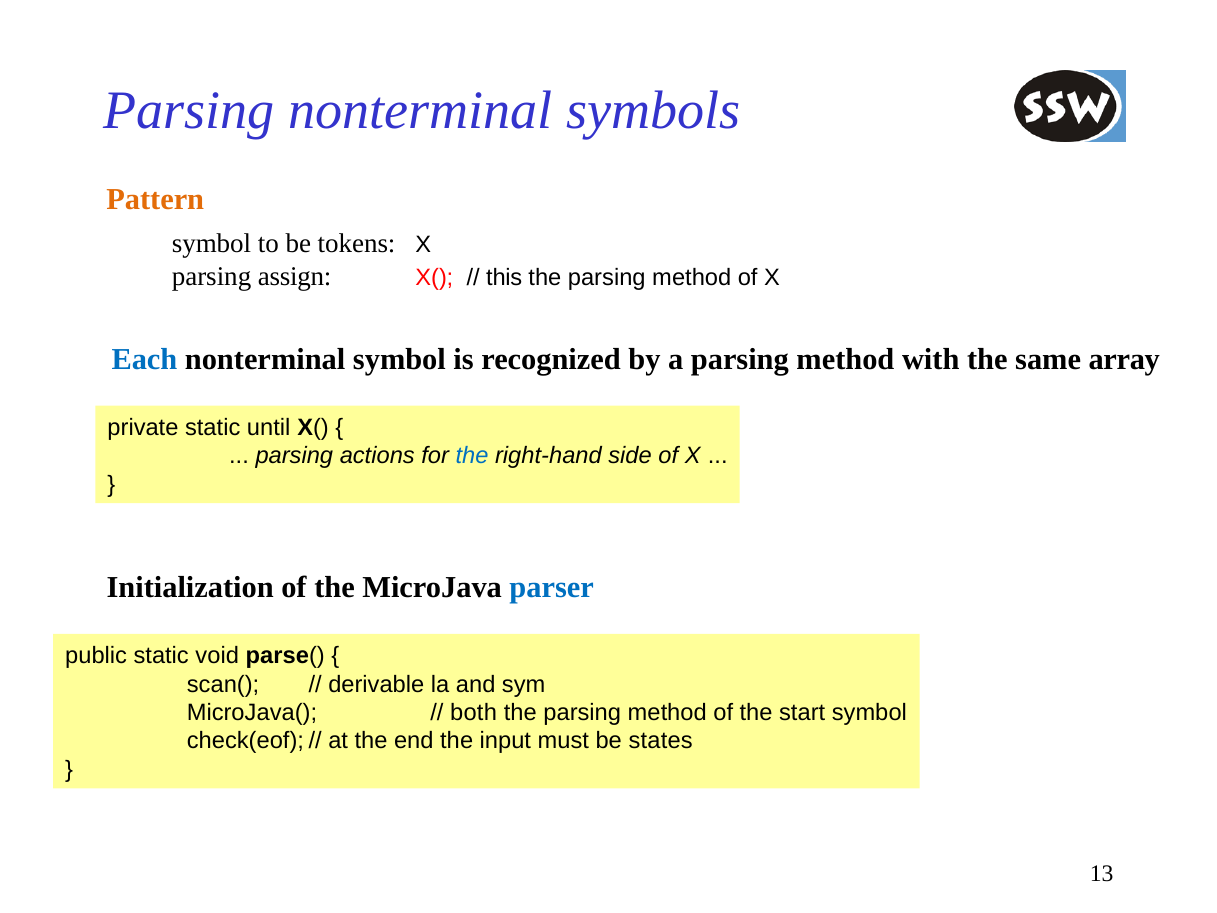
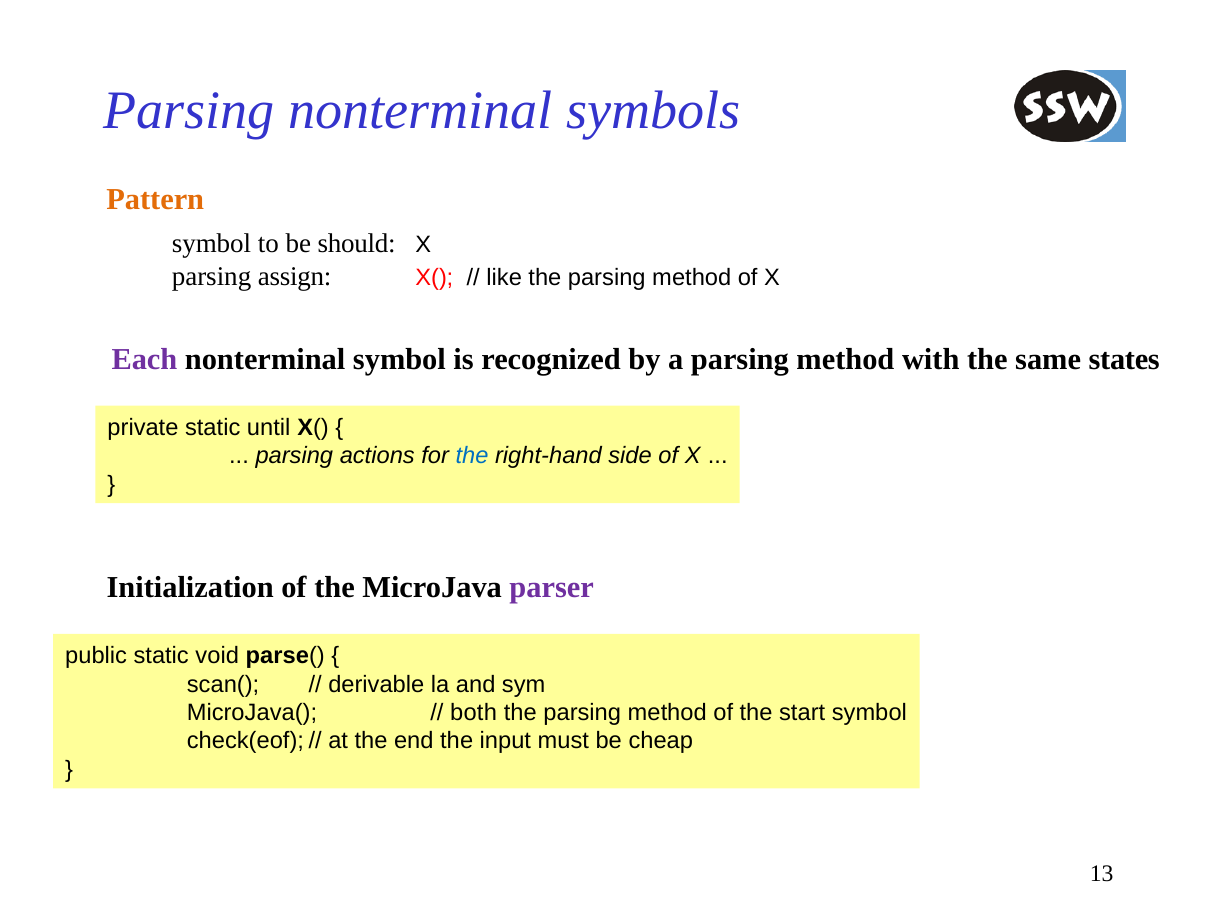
tokens: tokens -> should (357, 244)
this: this -> like (504, 277)
Each colour: blue -> purple (144, 360)
array: array -> states (1124, 360)
parser colour: blue -> purple (552, 588)
states: states -> cheap (661, 741)
